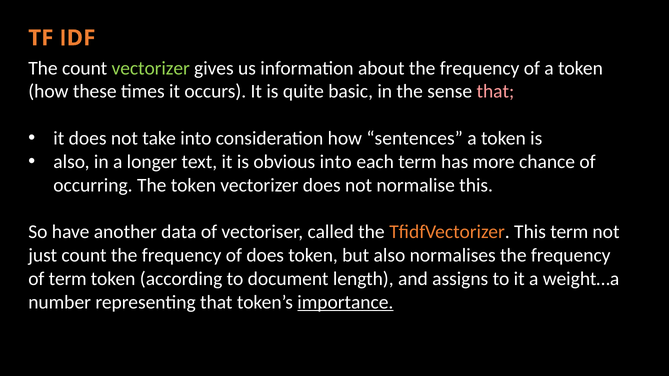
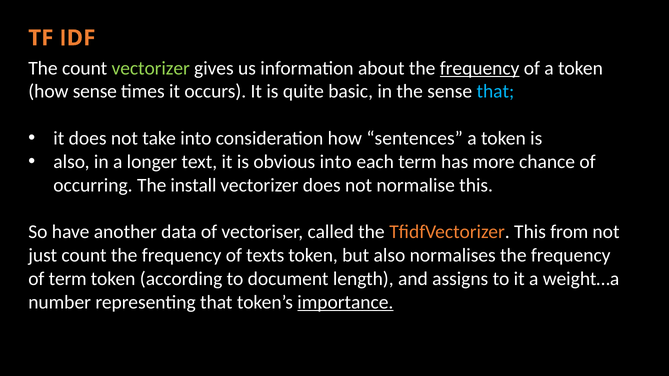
frequency underline: none -> present (480, 68)
how these: these -> sense (95, 92)
that colour: pink -> light blue (495, 92)
The token: token -> install (193, 185)
This term: term -> from (569, 232)
of does: does -> texts (265, 256)
